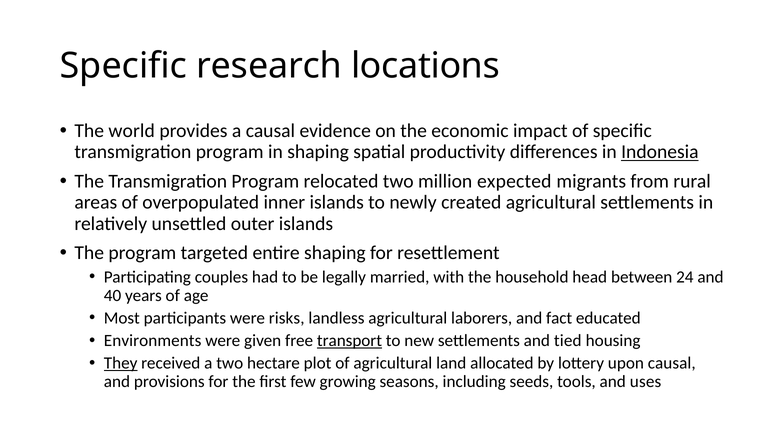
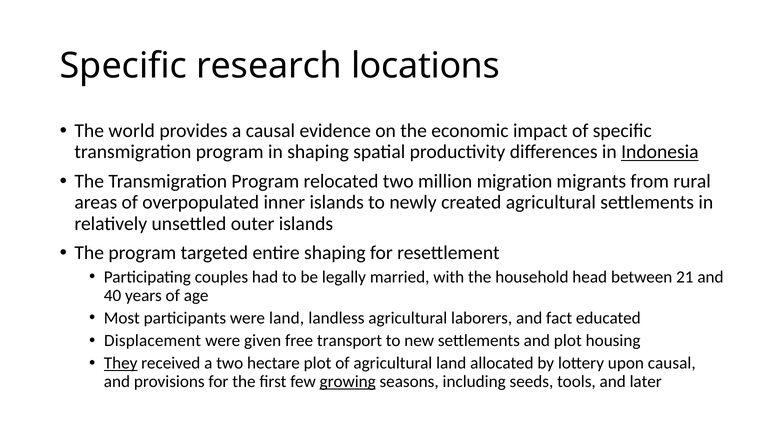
expected: expected -> migration (514, 181)
24: 24 -> 21 (685, 277)
were risks: risks -> land (287, 318)
Environments: Environments -> Displacement (153, 341)
transport underline: present -> none (349, 341)
and tied: tied -> plot (568, 341)
growing underline: none -> present (348, 382)
uses: uses -> later (646, 382)
